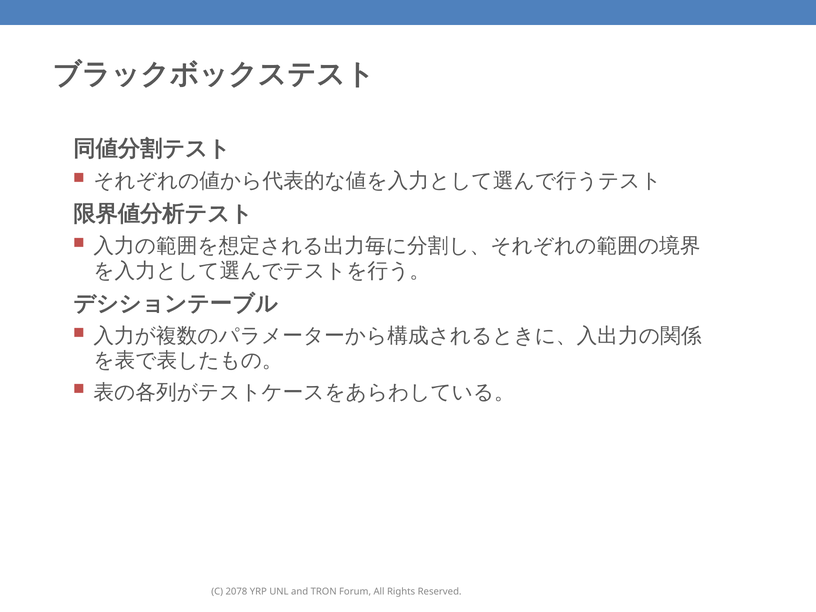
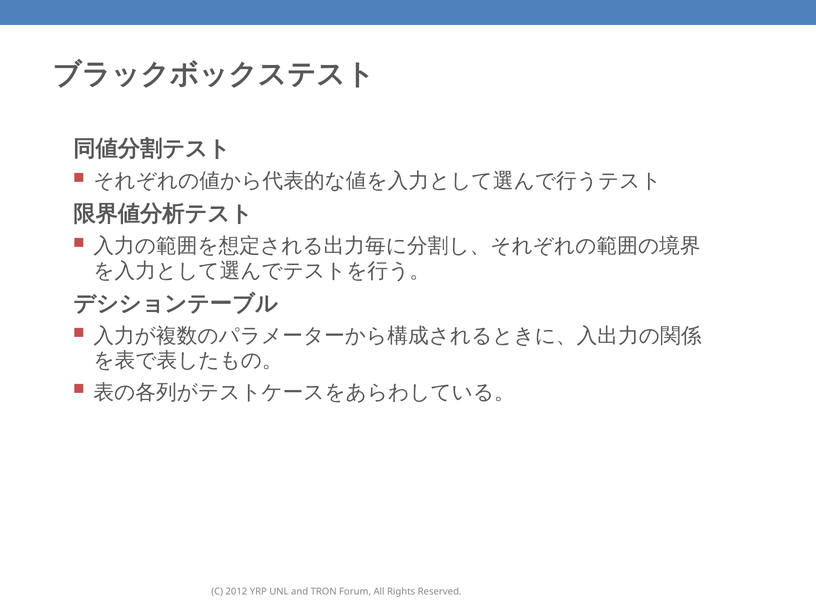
2078: 2078 -> 2012 (236, 592)
